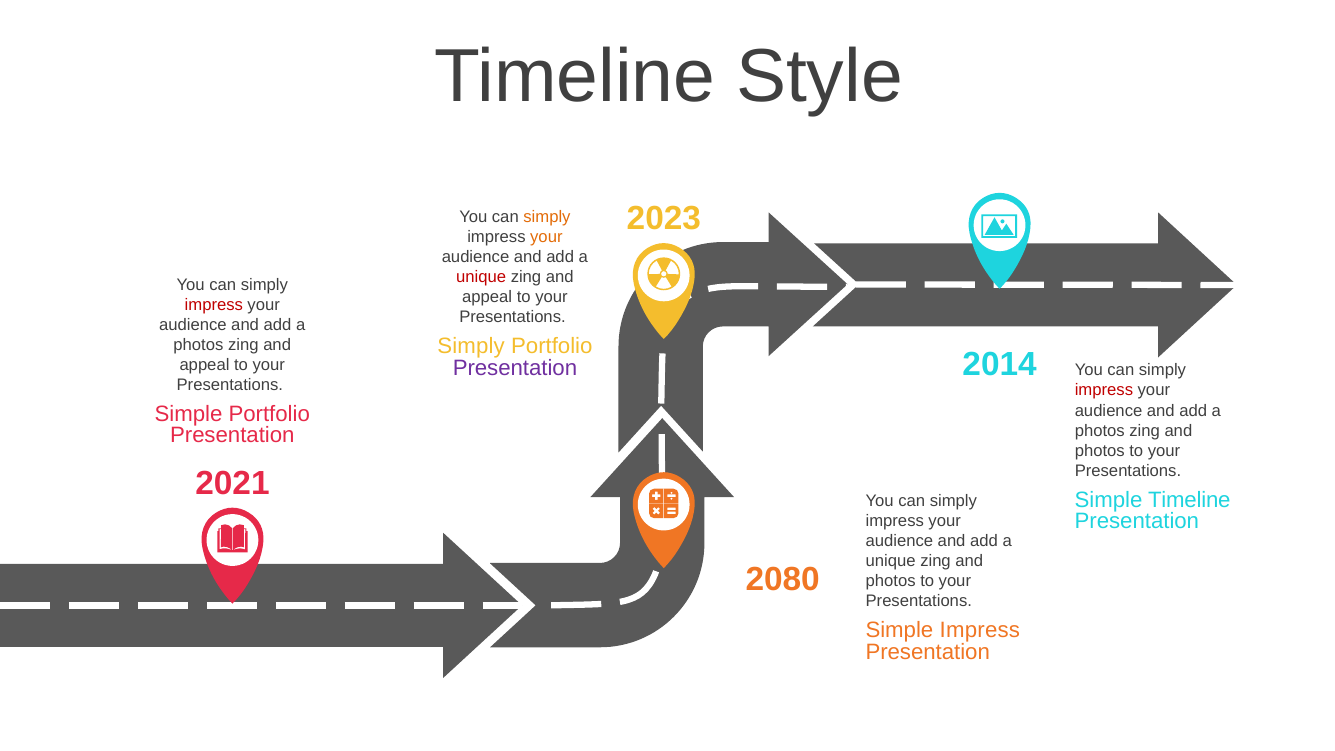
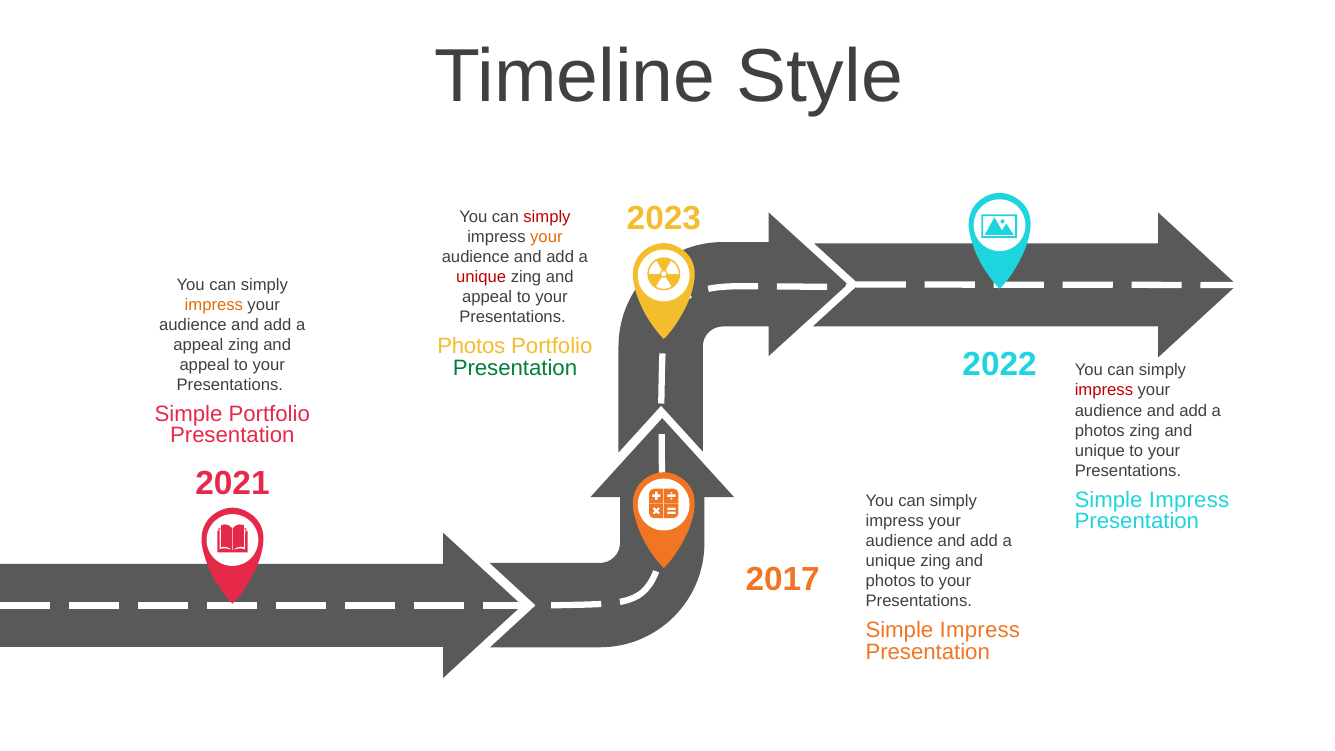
simply colour: orange -> red (547, 217)
impress colour: red -> orange (214, 305)
Simply: Simply -> Photos (471, 346)
photos: photos -> appeal (198, 345)
2014: 2014 -> 2022 (1000, 364)
Presentation colour: purple -> green (515, 368)
photos: photos -> unique (1100, 451)
Timeline: Timeline -> Impress (1189, 500)
2080: 2080 -> 2017 (783, 579)
